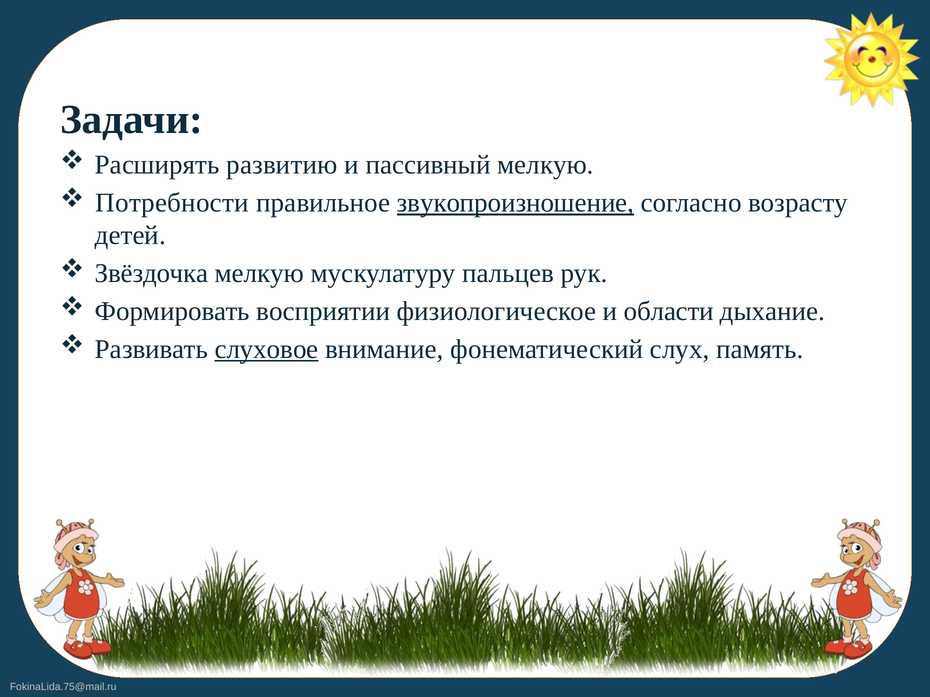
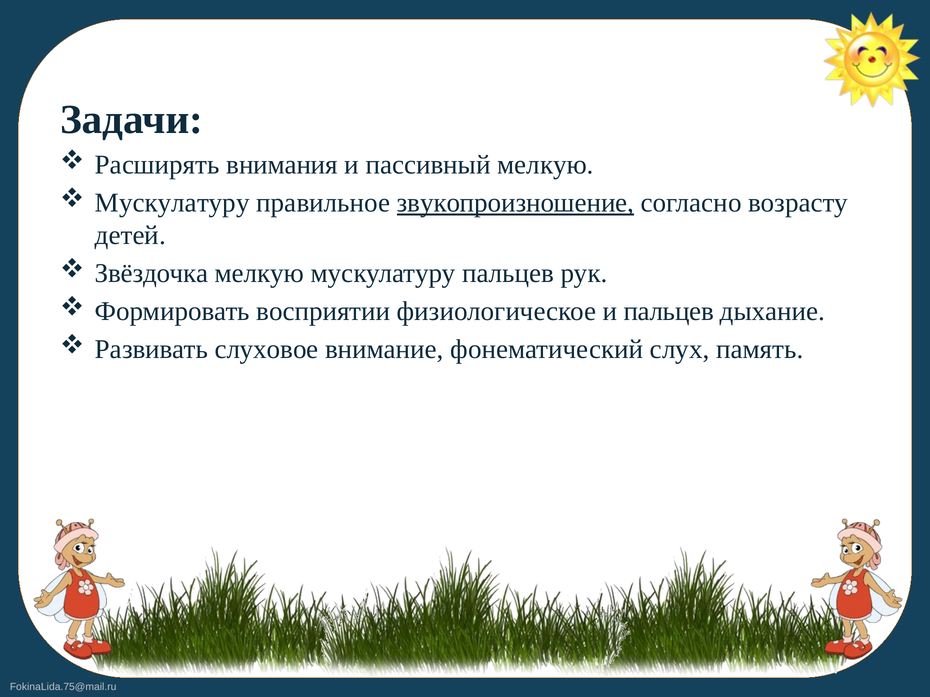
развитию: развитию -> внимания (282, 165)
Потребности: Потребности -> Мускулатуру (172, 203)
и области: области -> пальцев (669, 311)
слуховое underline: present -> none (267, 349)
